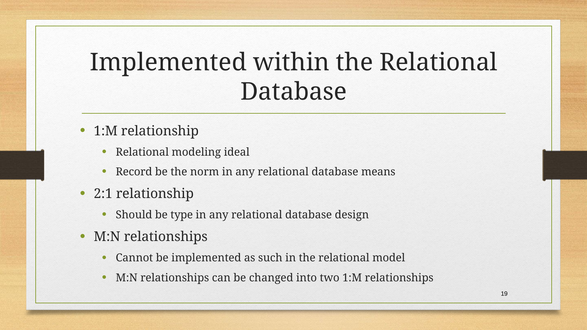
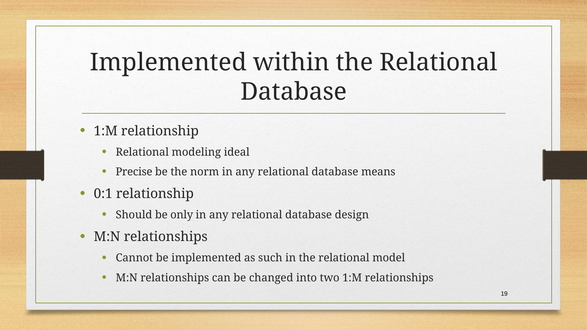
Record: Record -> Precise (134, 172)
2:1: 2:1 -> 0:1 (103, 194)
type: type -> only (182, 215)
